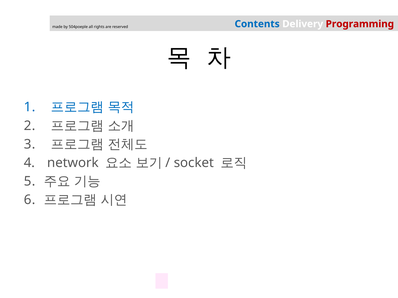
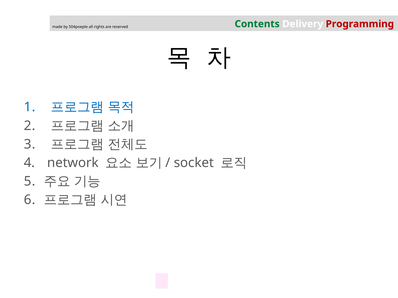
Contents colour: blue -> green (257, 24)
